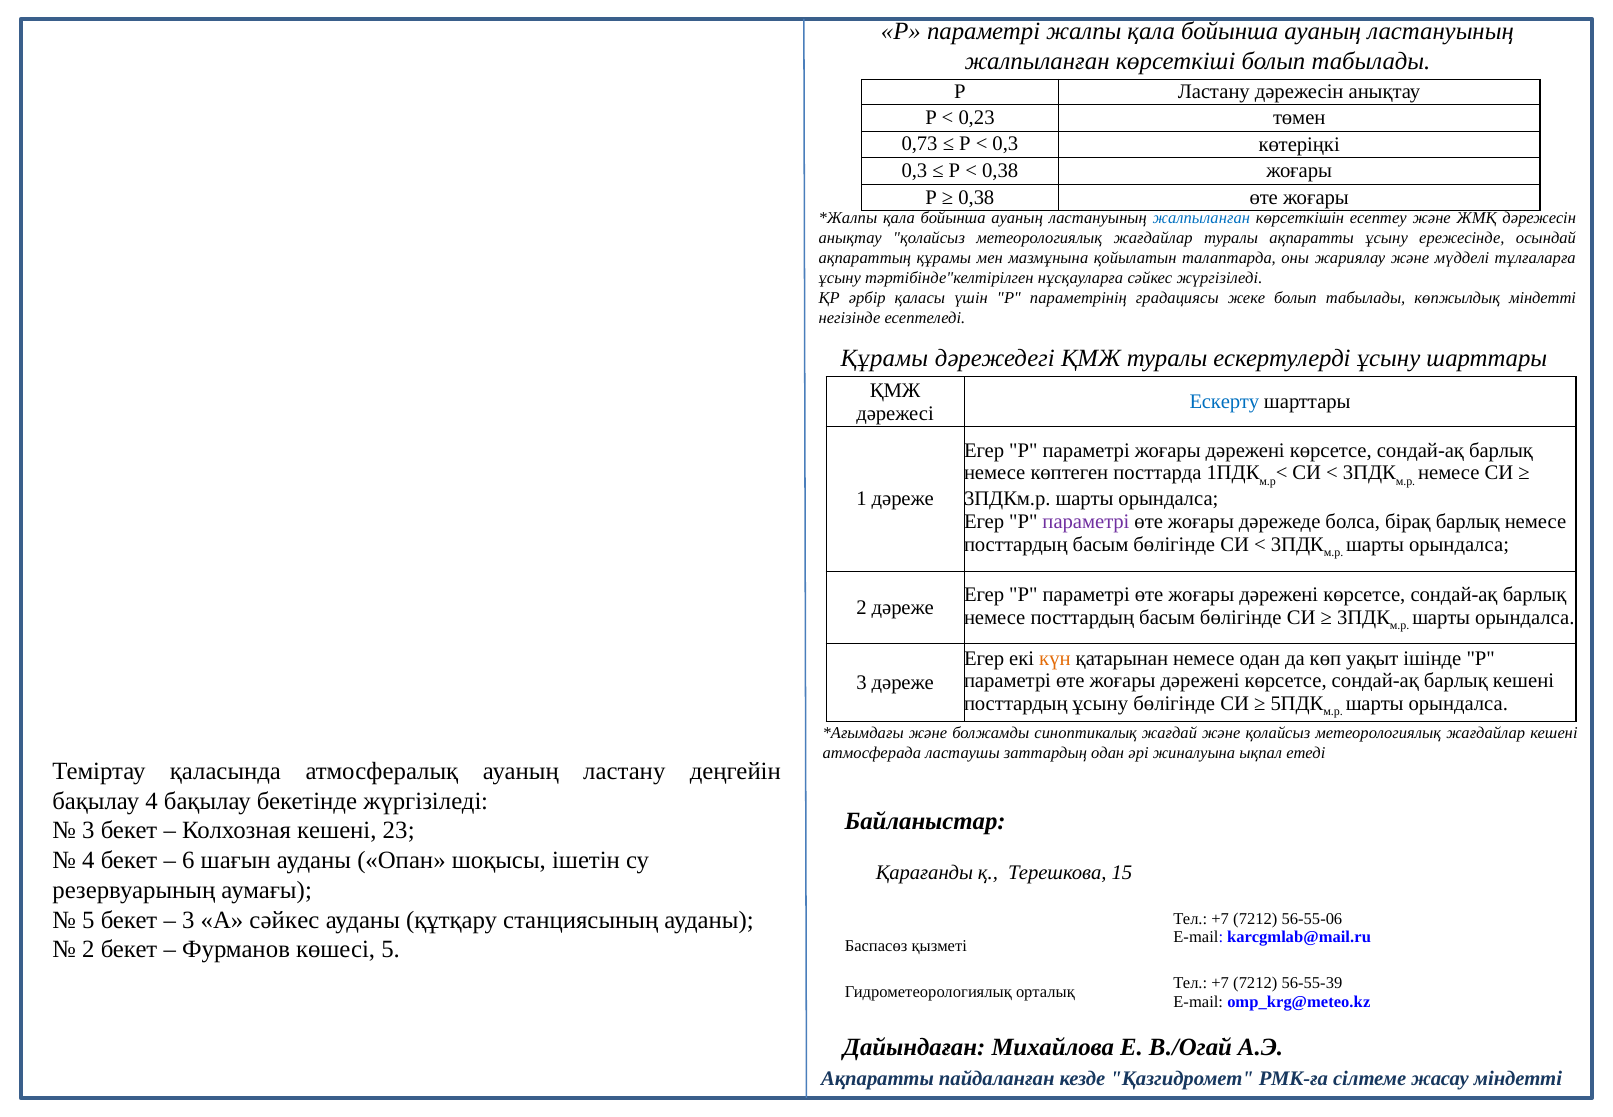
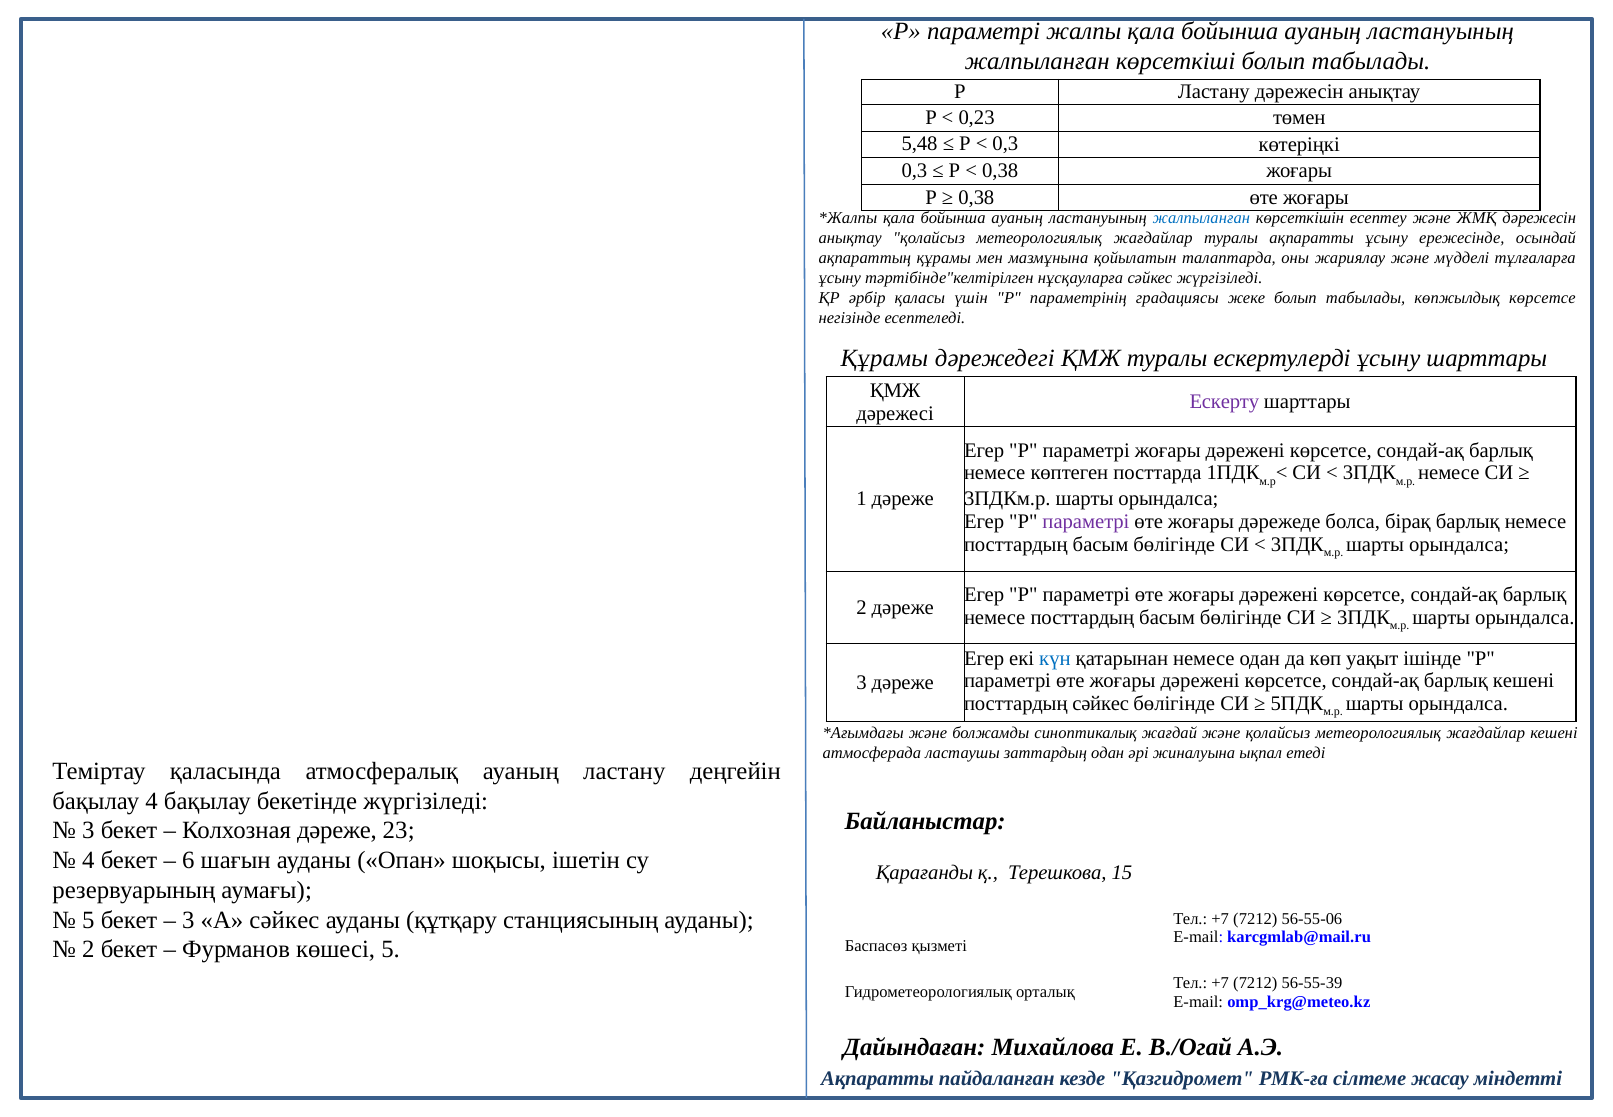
0,73: 0,73 -> 5,48 (920, 144)
көпжылдық міндетті: міндетті -> көрсетсе (1542, 298)
Ескерту colour: blue -> purple (1224, 402)
күн colour: orange -> blue (1055, 658)
посттардың ұсыну: ұсыну -> сәйкес (1101, 704)
Колхозная кешені: кешені -> дәреже (337, 830)
